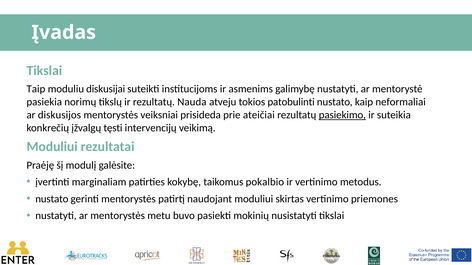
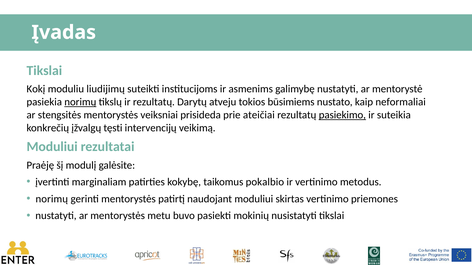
Taip: Taip -> Kokį (36, 89)
diskusijai: diskusijai -> liudijimų (106, 89)
norimų underline: none -> present (80, 102)
Nauda: Nauda -> Darytų (192, 102)
patobulinti: patobulinti -> būsimiems (291, 102)
diskusijos: diskusijos -> stengsitės (60, 115)
nustato: nustato -> norimų (52, 199)
